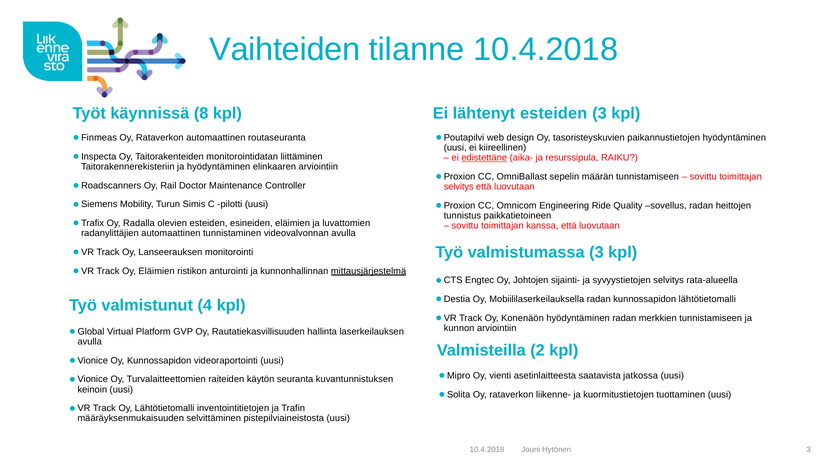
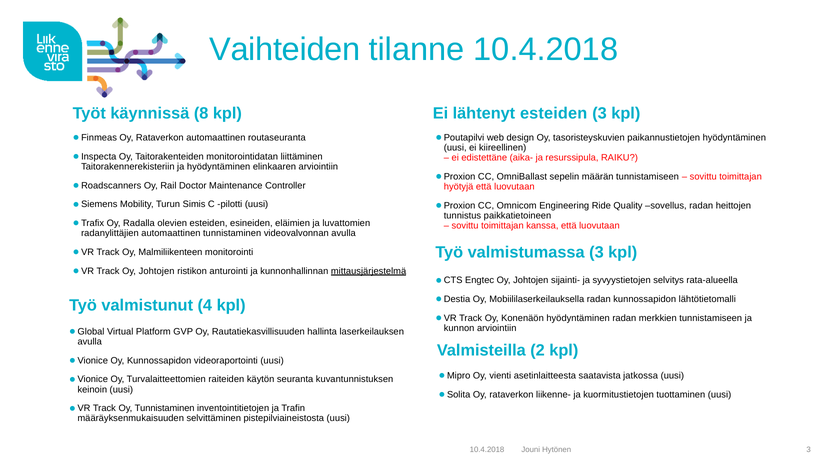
edistettäne underline: present -> none (484, 158)
selvitys: selvitys -> hyötyjä (459, 187)
Lanseerauksen: Lanseerauksen -> Malmiliikenteen (170, 252)
Track Oy Eläimien: Eläimien -> Johtojen (157, 271)
Oy Lähtötietomalli: Lähtötietomalli -> Tunnistaminen (165, 409)
